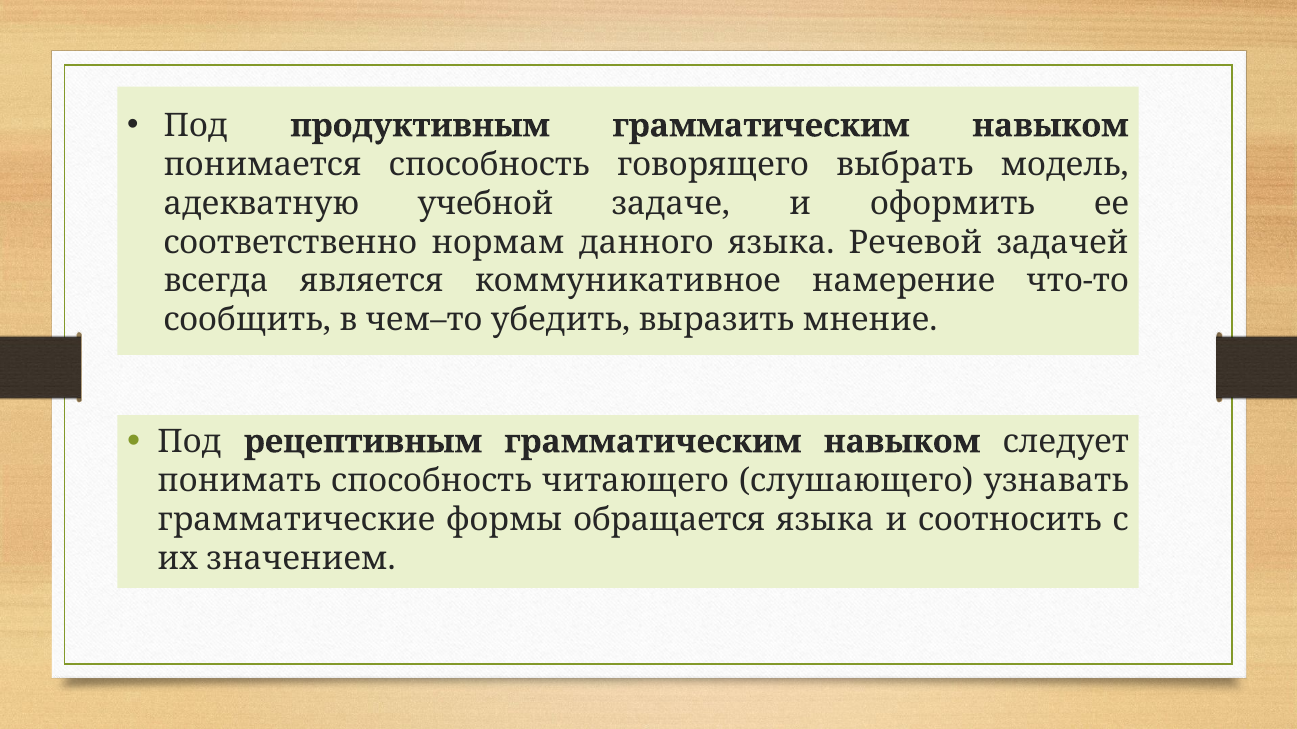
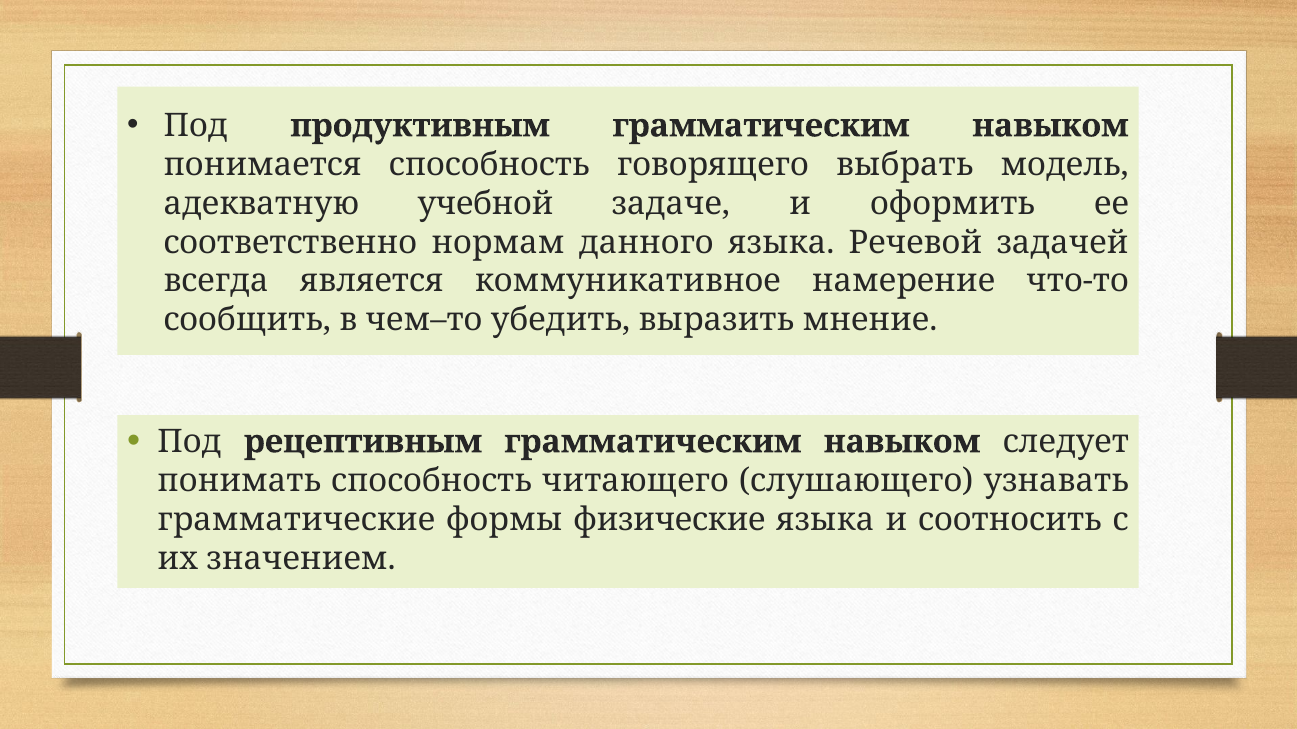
обращается: обращается -> физические (669, 520)
